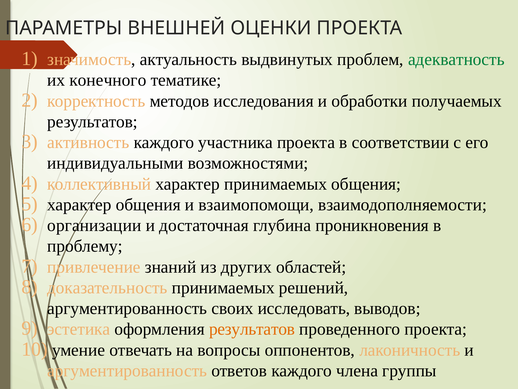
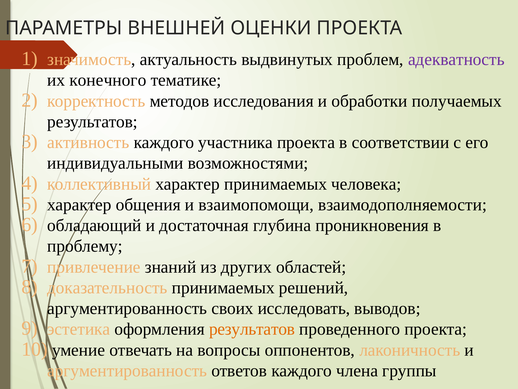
адекватность colour: green -> purple (456, 59)
принимаемых общения: общения -> человека (366, 184)
организации: организации -> обладающий (94, 225)
